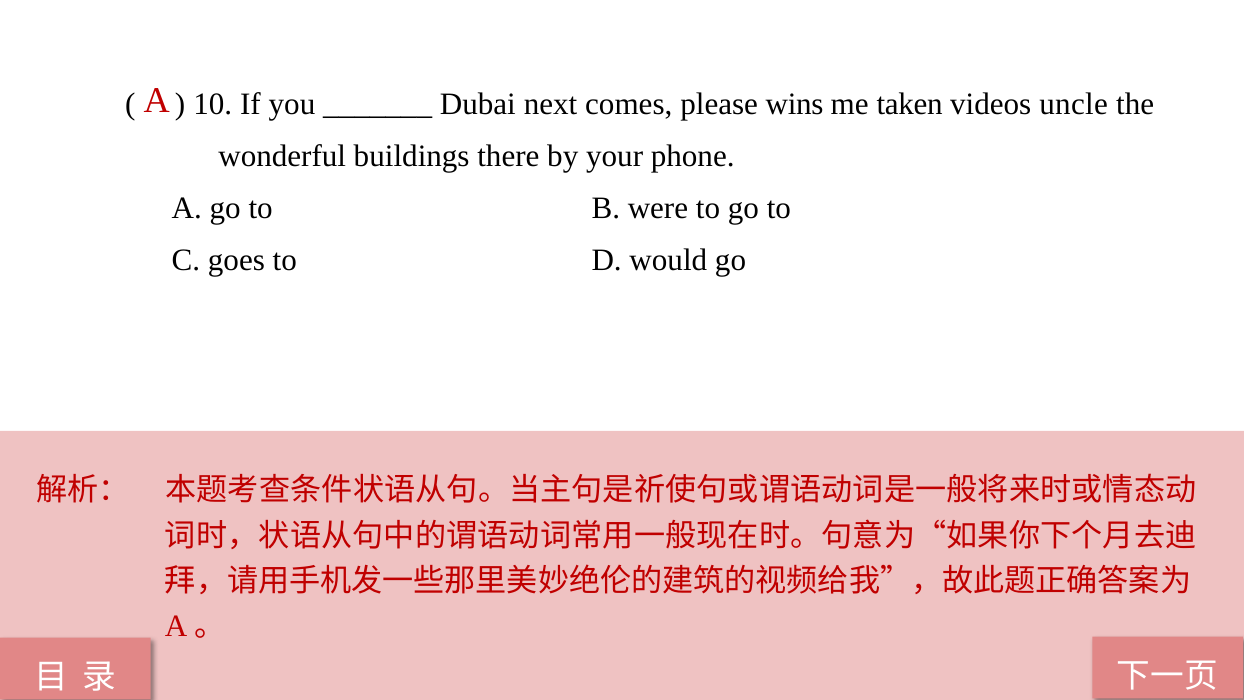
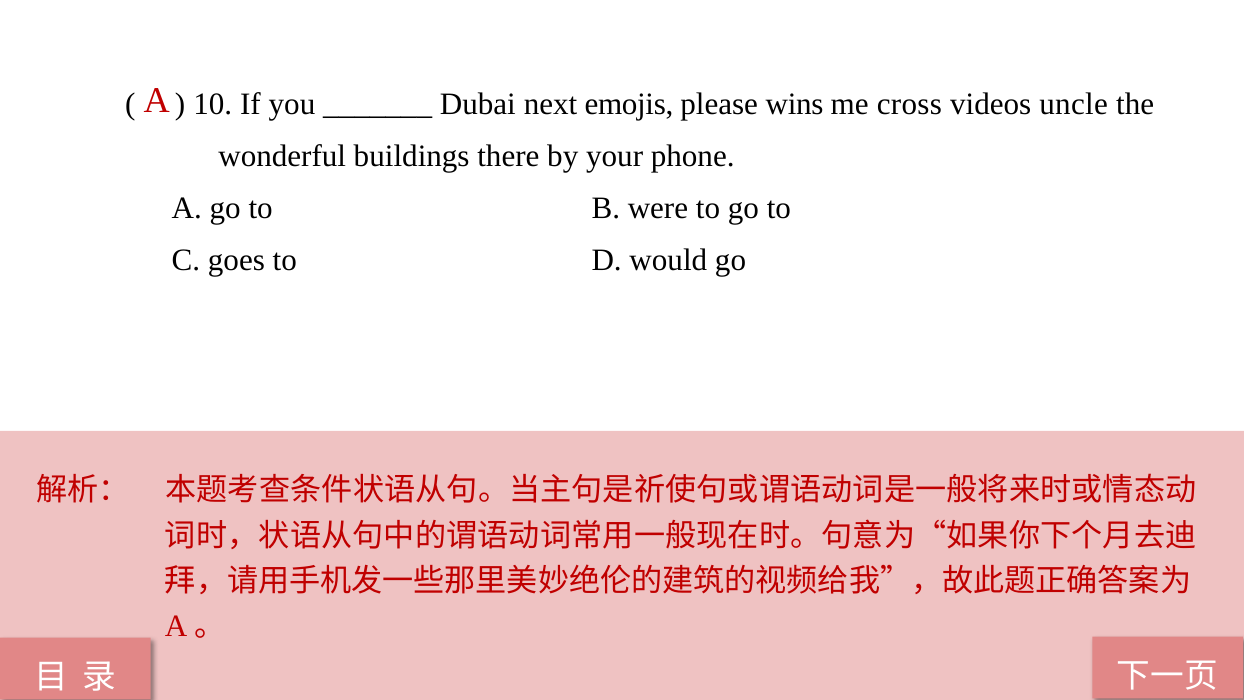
comes: comes -> emojis (629, 104)
taken: taken -> cross (909, 104)
